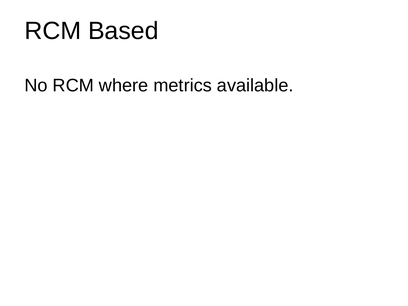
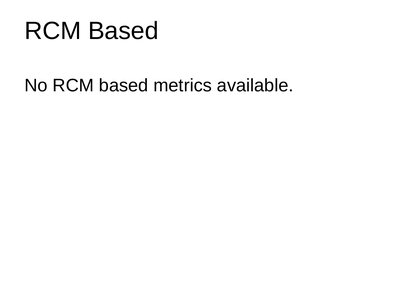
No RCM where: where -> based (124, 86)
